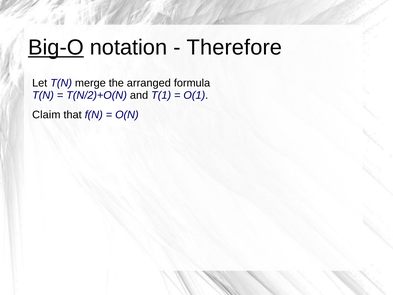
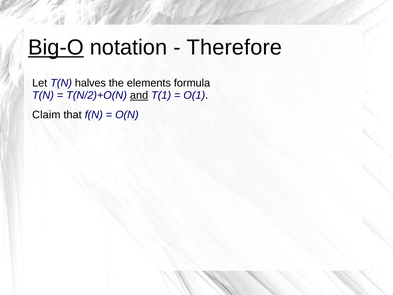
merge: merge -> halves (90, 83)
arranged: arranged -> elements (149, 83)
and underline: none -> present (139, 95)
